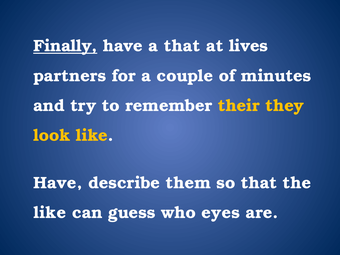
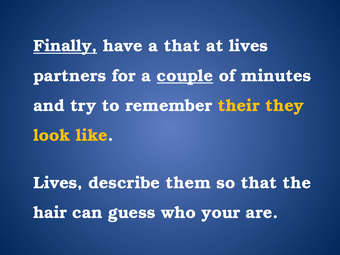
couple underline: none -> present (185, 76)
Have: Have -> Lives (58, 183)
like: like -> hair (50, 213)
eyes: eyes -> your (221, 213)
